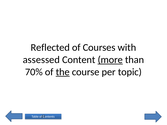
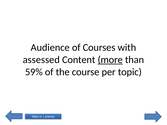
Reflected: Reflected -> Audience (50, 48)
70%: 70% -> 59% (34, 72)
the underline: present -> none (63, 72)
